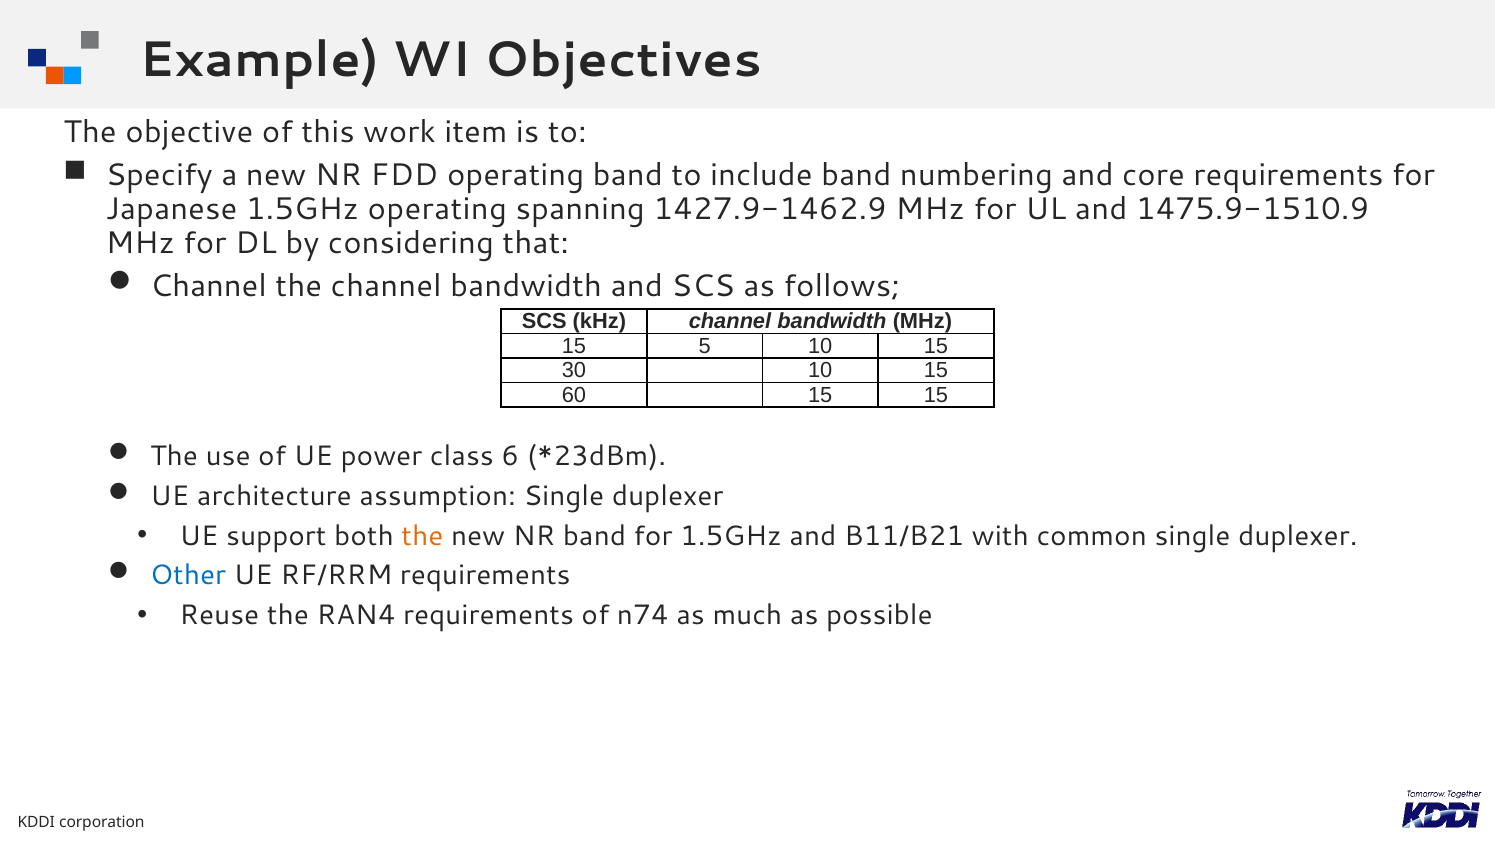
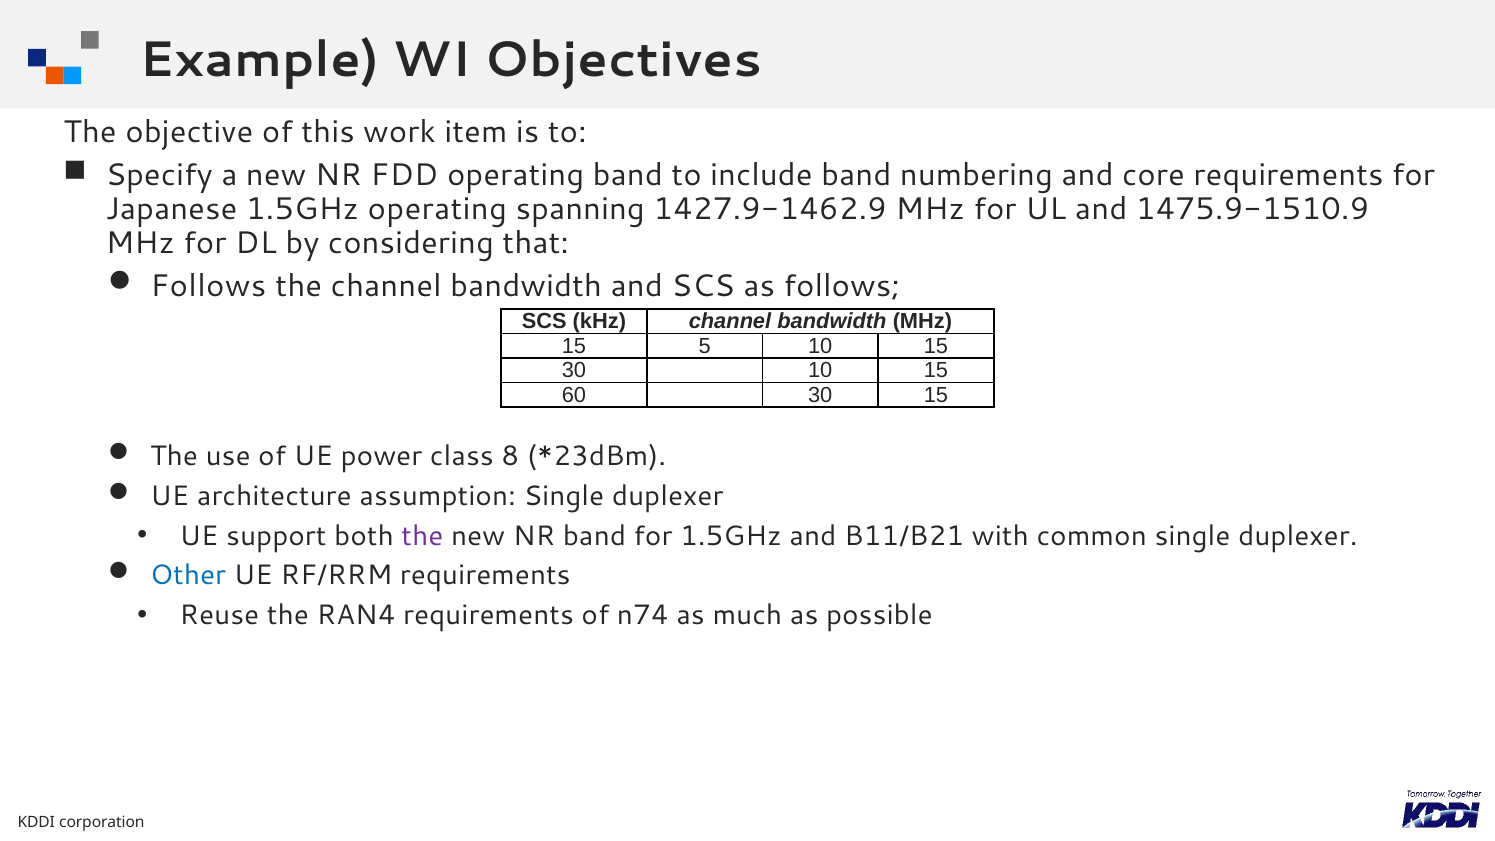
Channel: Channel -> Follows (208, 286)
60 15: 15 -> 30 (820, 395)
class 6: 6 -> 8 (510, 456)
the colour: orange -> purple (422, 536)
